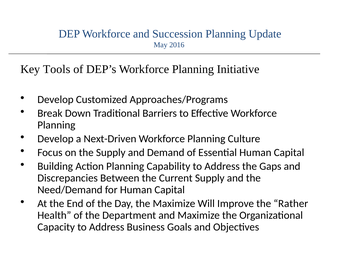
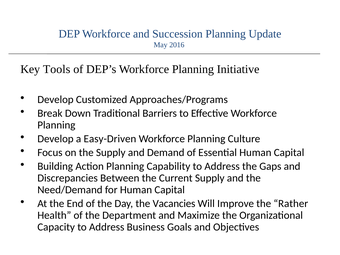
Next-Driven: Next-Driven -> Easy-Driven (110, 139)
the Maximize: Maximize -> Vacancies (174, 204)
